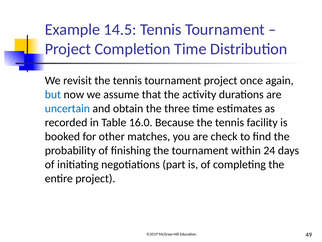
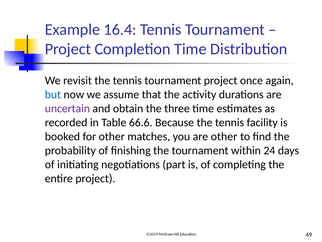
14.5: 14.5 -> 16.4 (120, 30)
uncertain colour: blue -> purple (67, 108)
16.0: 16.0 -> 66.6 (141, 122)
are check: check -> other (224, 136)
